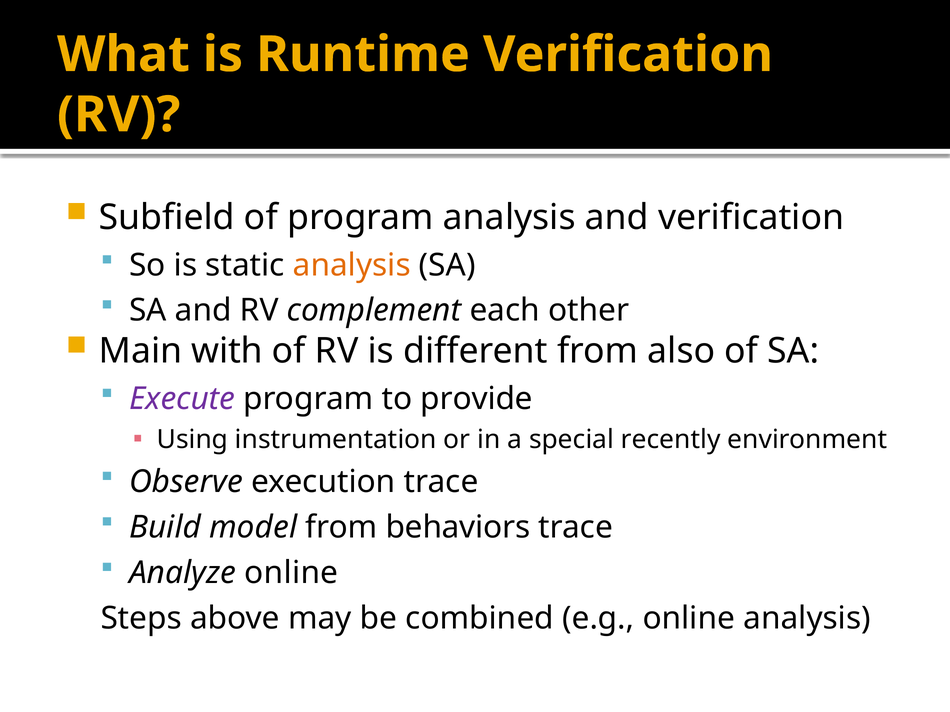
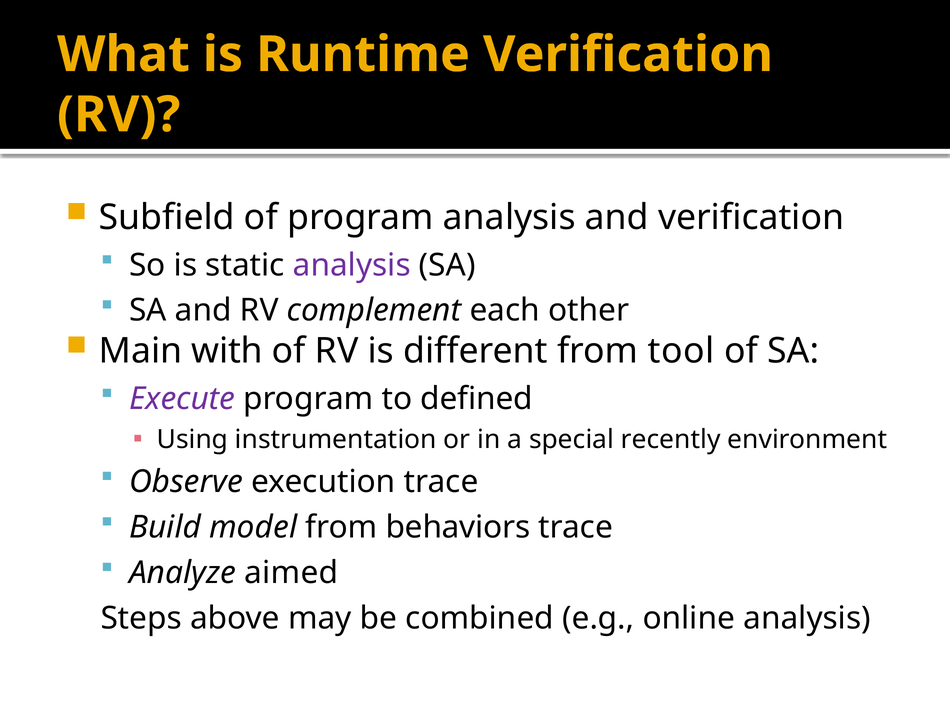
analysis colour: orange -> purple (352, 265)
also: also -> tool (681, 351)
provide: provide -> defined (477, 399)
Analyze online: online -> aimed (291, 573)
